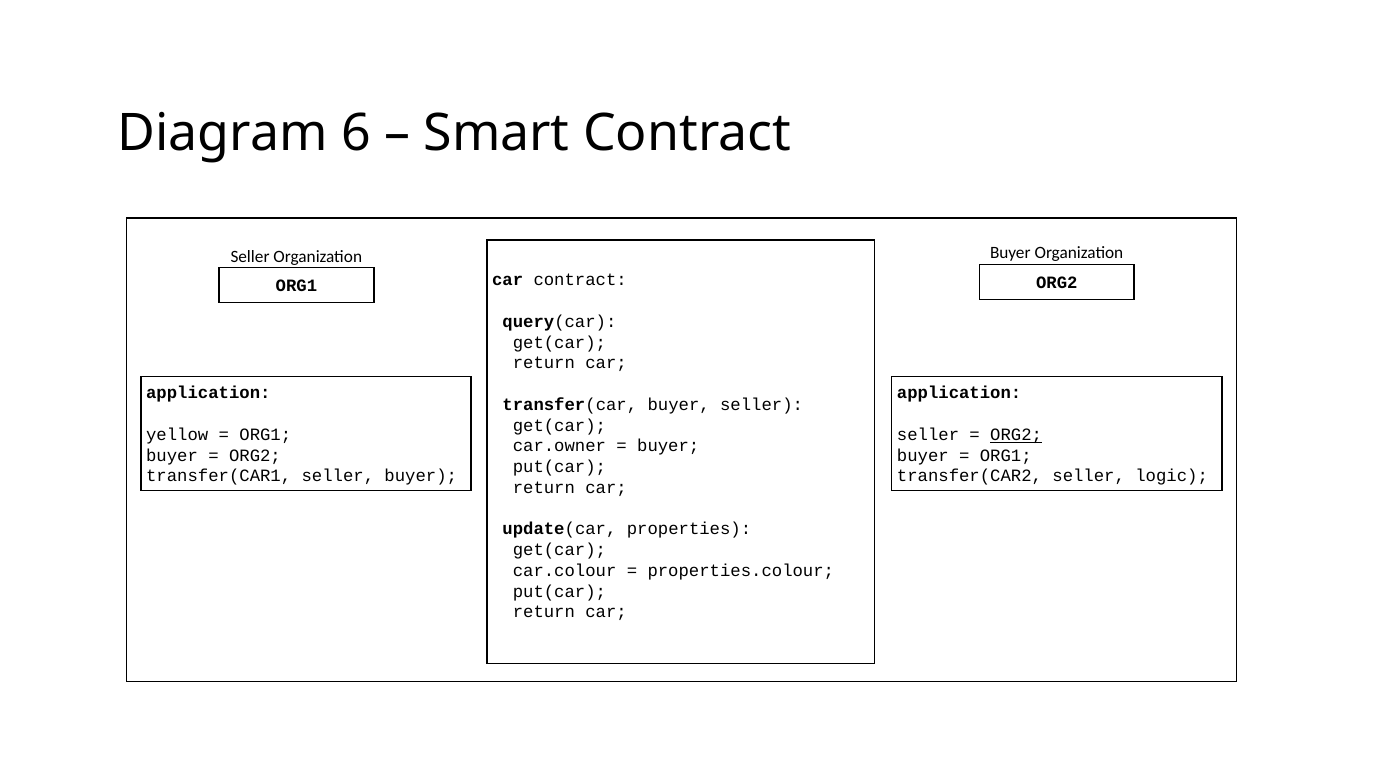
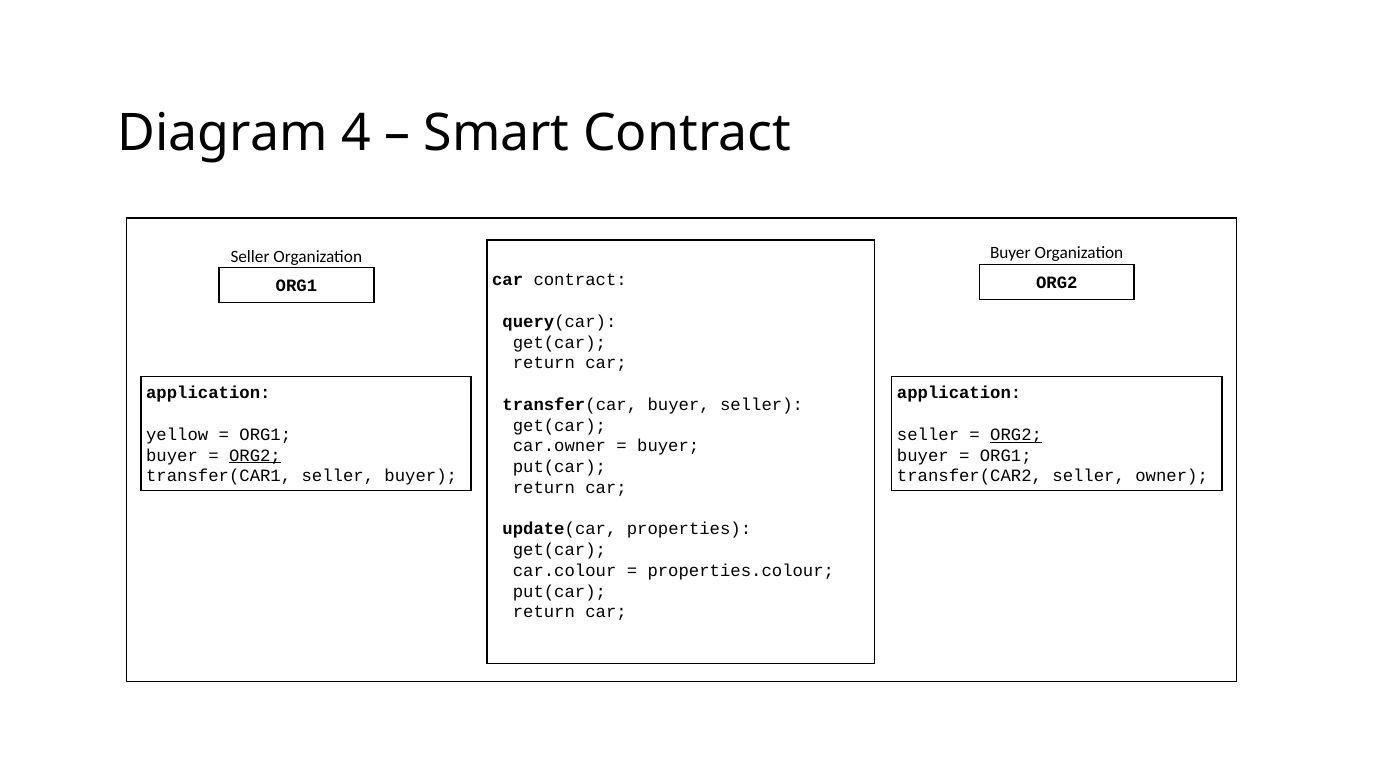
6: 6 -> 4 (356, 134)
ORG2 underline: none -> present (255, 455)
logic: logic -> owner (1172, 476)
